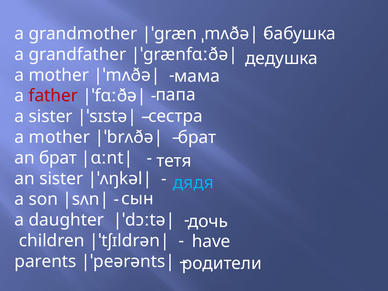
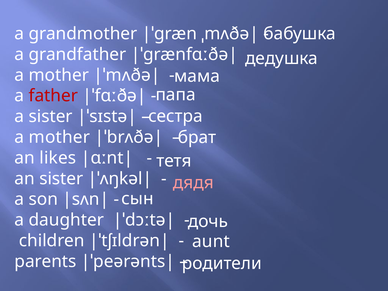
an брат: брат -> likes (58, 158)
дядя colour: light blue -> pink (193, 183)
have: have -> aunt (211, 241)
